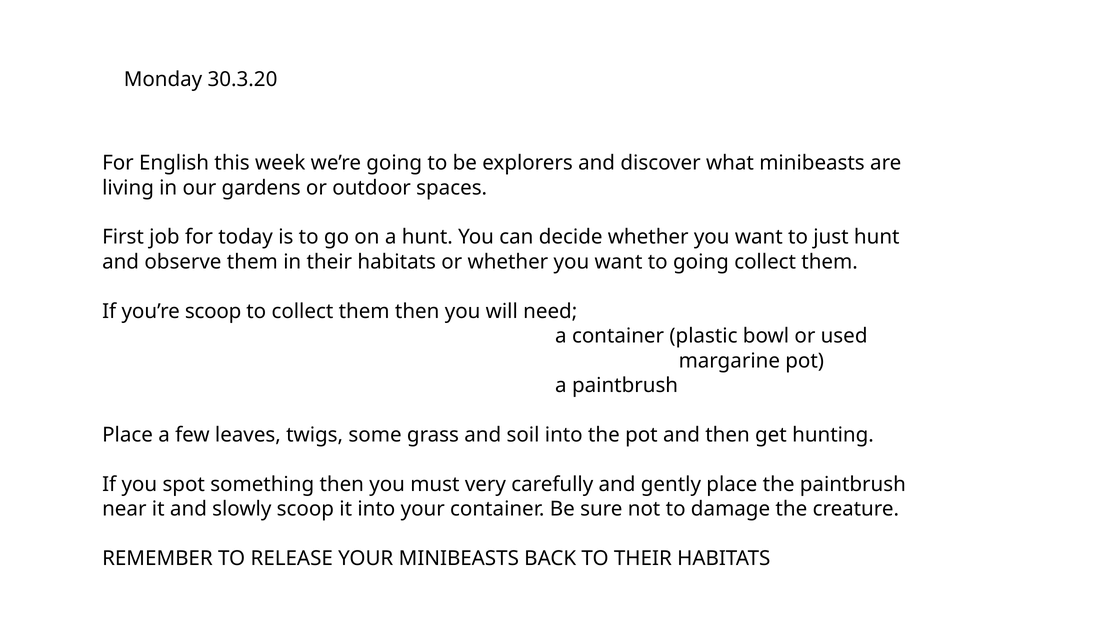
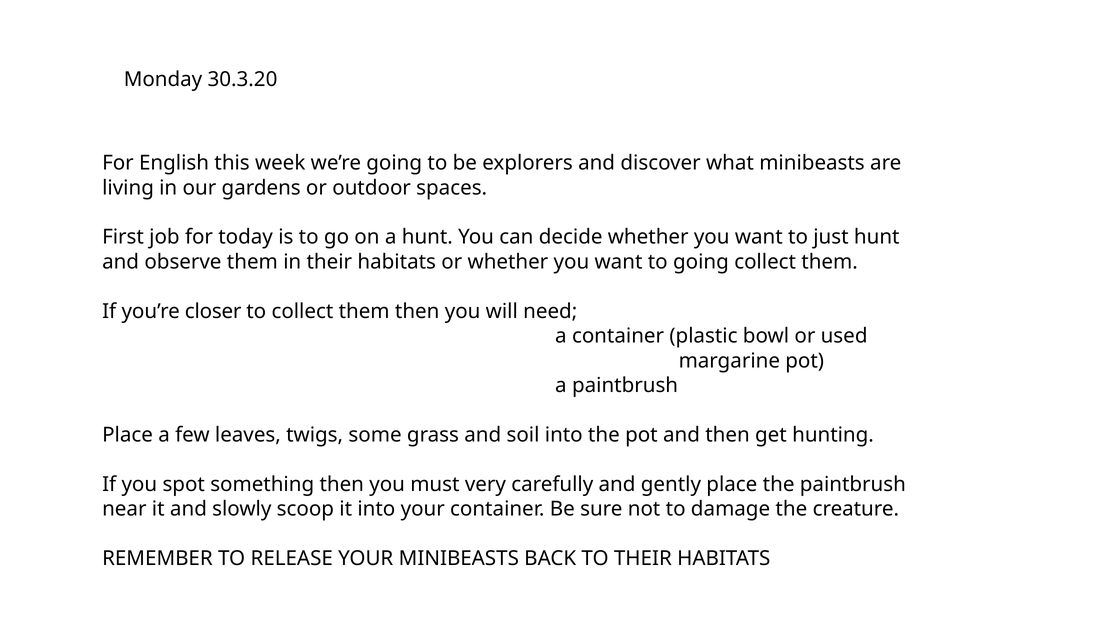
you’re scoop: scoop -> closer (213, 311)
